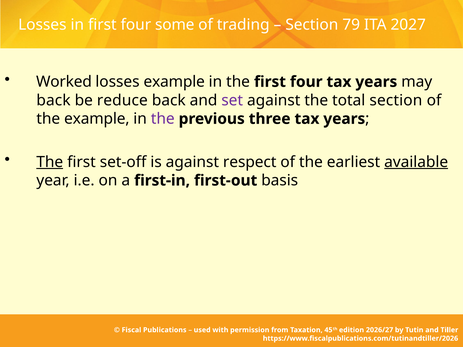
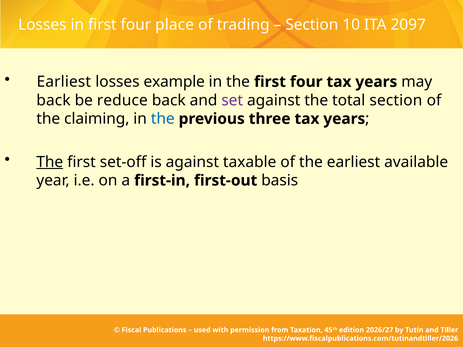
some: some -> place (175, 25)
79: 79 -> 10 (351, 25)
2027: 2027 -> 2097 (408, 25)
Worked: Worked -> Earliest (64, 82)
the example: example -> claiming (97, 119)
the colour: purple -> blue (163, 119)
respect: respect -> taxable (250, 162)
available underline: present -> none (416, 162)
